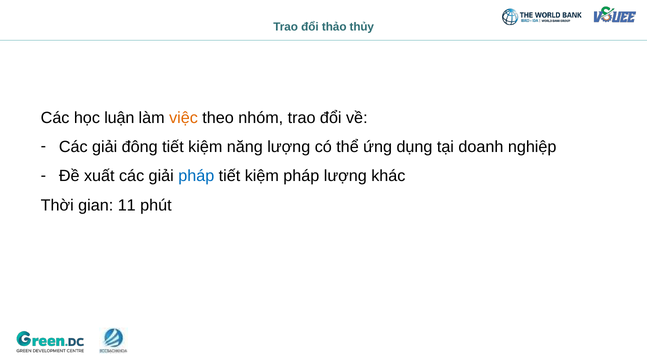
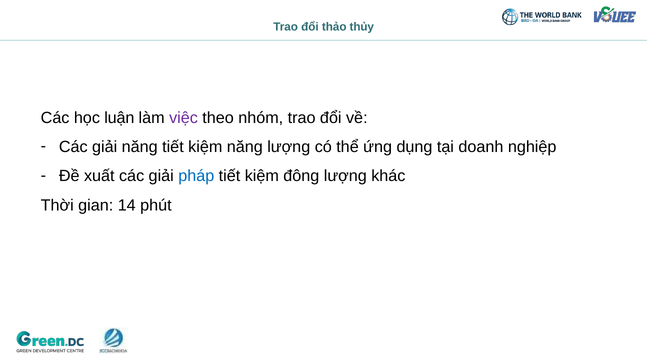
việc colour: orange -> purple (184, 118)
giải đông: đông -> năng (140, 147)
kiệm pháp: pháp -> đông (301, 176)
11: 11 -> 14 (127, 205)
